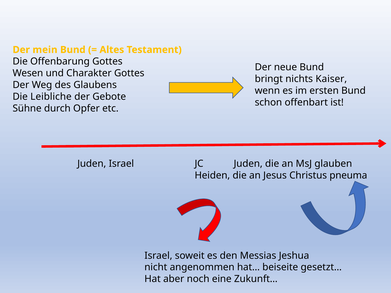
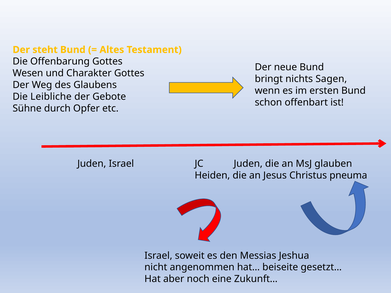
mein: mein -> steht (45, 50)
Kaiser: Kaiser -> Sagen (331, 79)
